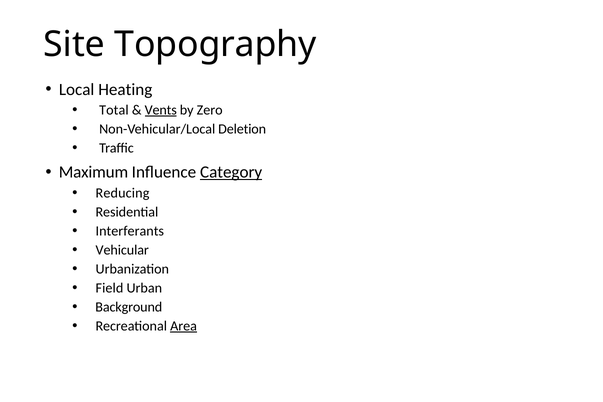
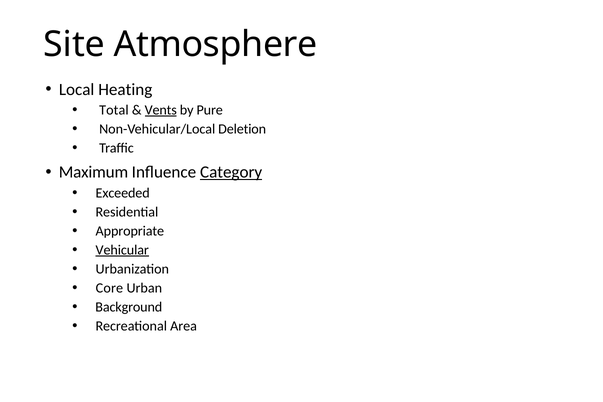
Topography: Topography -> Atmosphere (216, 45)
Zero: Zero -> Pure (210, 110)
Reducing: Reducing -> Exceeded (123, 193)
Interferants: Interferants -> Appropriate (130, 231)
Vehicular underline: none -> present (122, 250)
Field: Field -> Core (109, 288)
Area underline: present -> none (184, 326)
